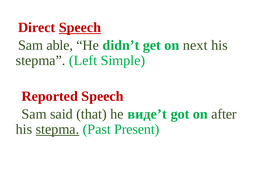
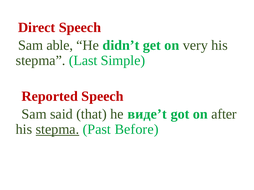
Speech underline: present -> none (80, 28)
next: next -> very (195, 45)
Left: Left -> Last (83, 61)
Present: Present -> Before (137, 130)
